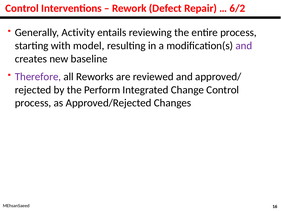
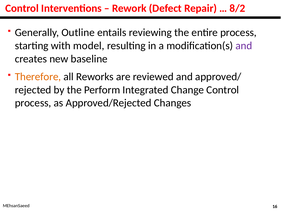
6/2: 6/2 -> 8/2 (237, 8)
Activity: Activity -> Outline (78, 33)
Therefore colour: purple -> orange (38, 77)
